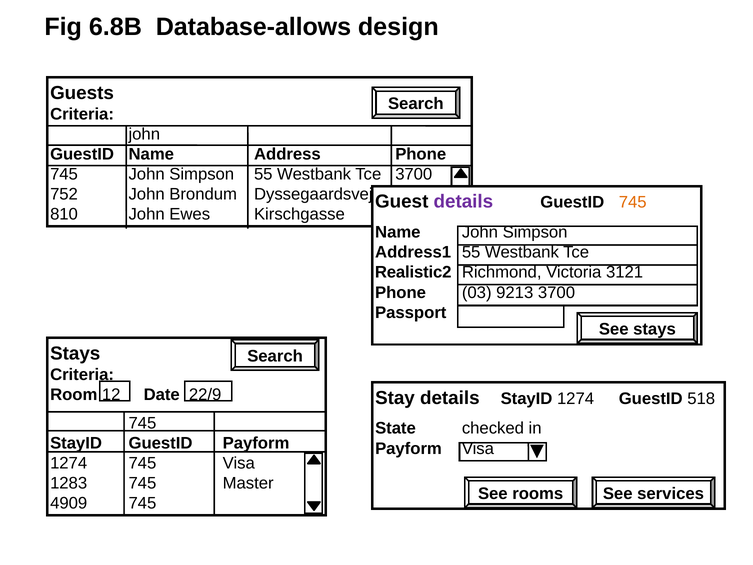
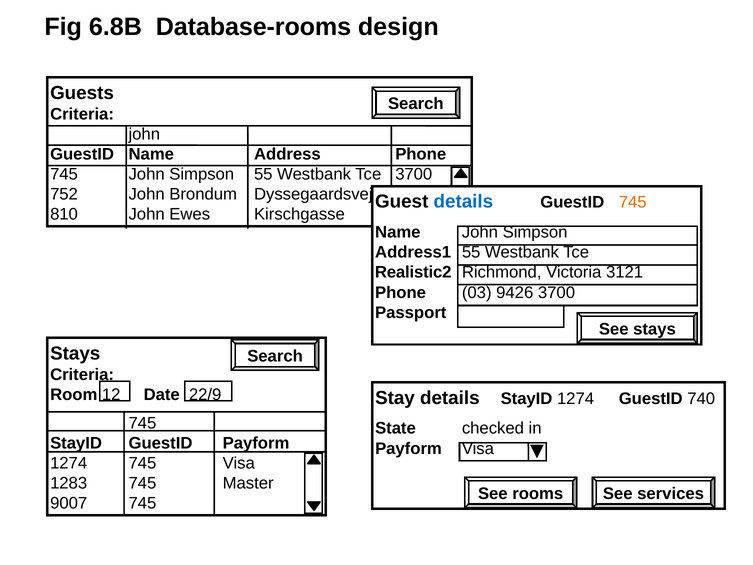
Database-allows: Database-allows -> Database-rooms (253, 27)
details colour: purple -> blue (463, 202)
9213: 9213 -> 9426 (515, 292)
518: 518 -> 740 (701, 398)
4909: 4909 -> 9007 (69, 503)
